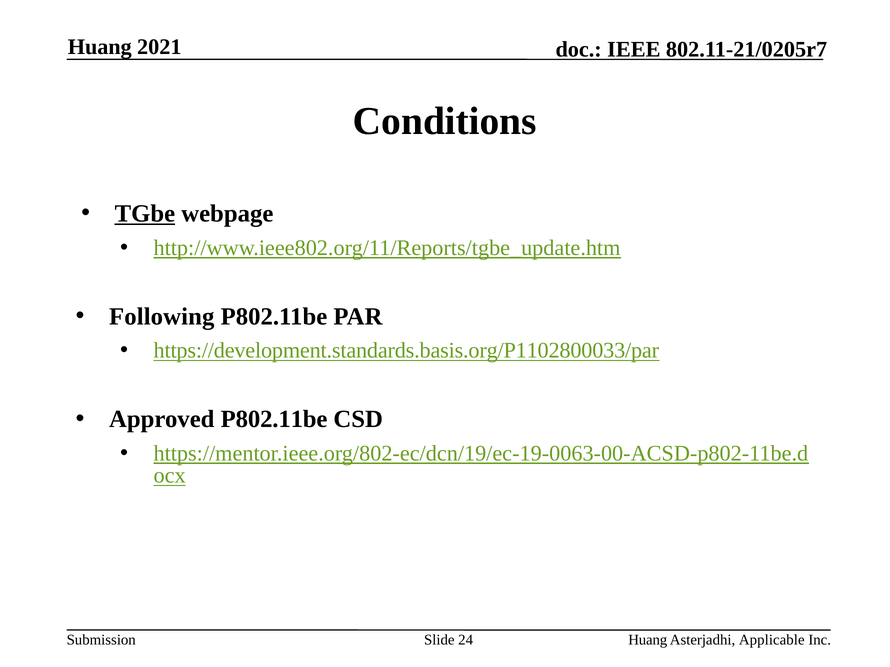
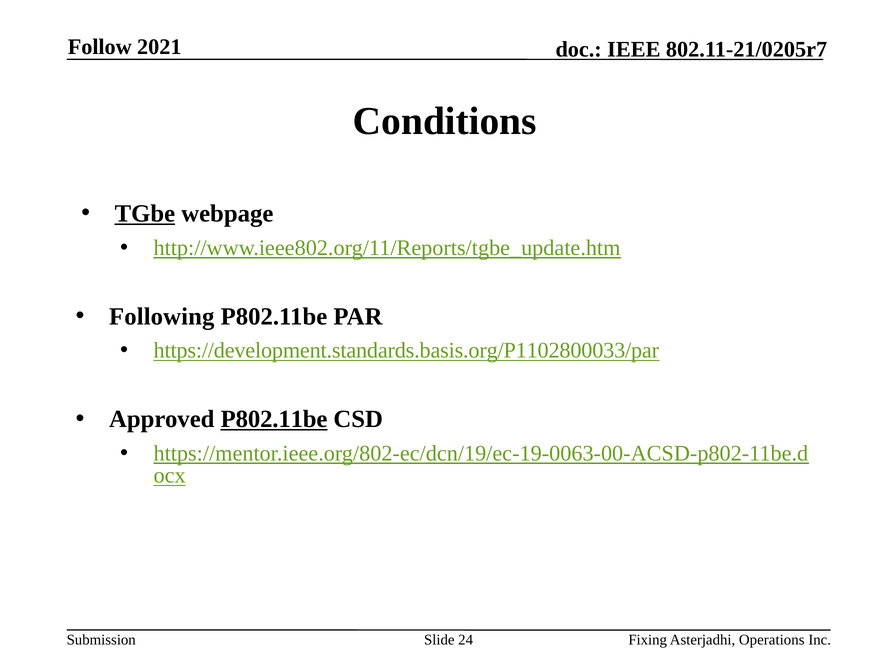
Huang: Huang -> Follow (100, 47)
P802.11be underline: none -> present (274, 420)
Huang: Huang -> Fixing (648, 640)
Applicable: Applicable -> Operations (772, 640)
